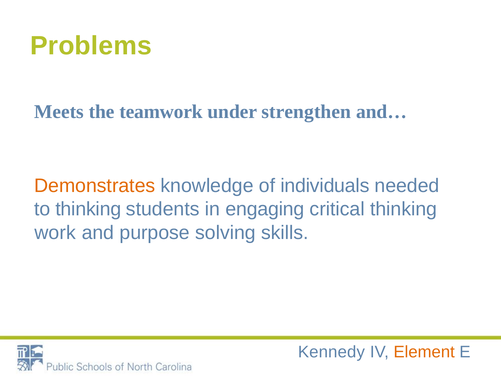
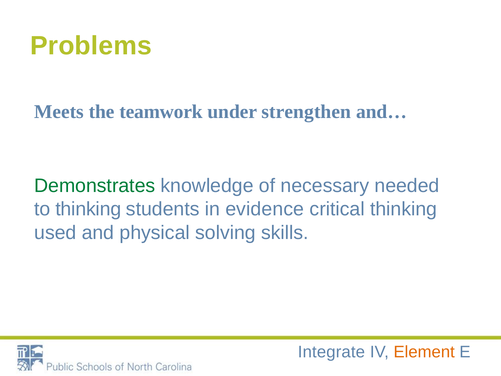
Demonstrates colour: orange -> green (95, 186)
individuals: individuals -> necessary (325, 186)
engaging: engaging -> evidence (265, 209)
work: work -> used (55, 232)
purpose: purpose -> physical (155, 232)
Kennedy: Kennedy -> Integrate (331, 352)
